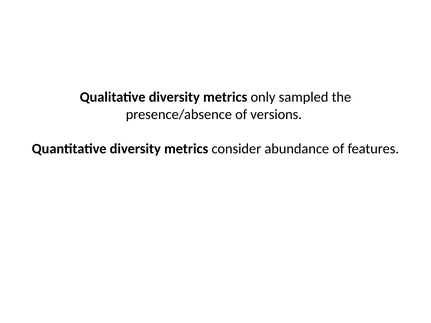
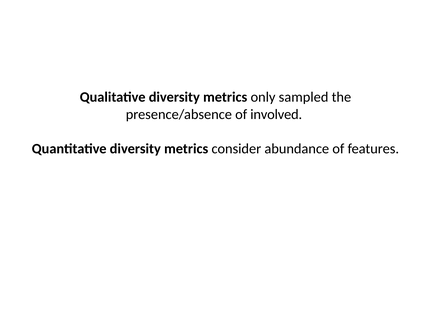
versions: versions -> involved (276, 114)
